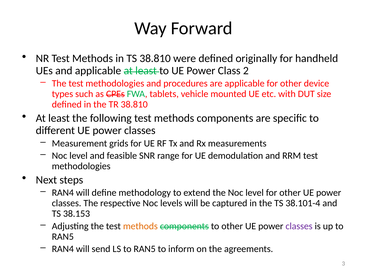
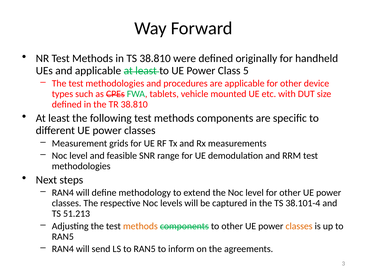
2: 2 -> 5 (246, 70)
38.153: 38.153 -> 51.213 (77, 213)
classes colour: purple -> orange (299, 225)
